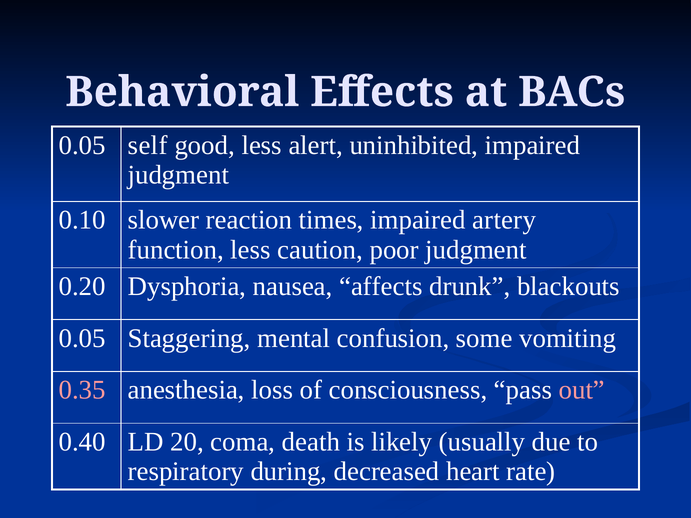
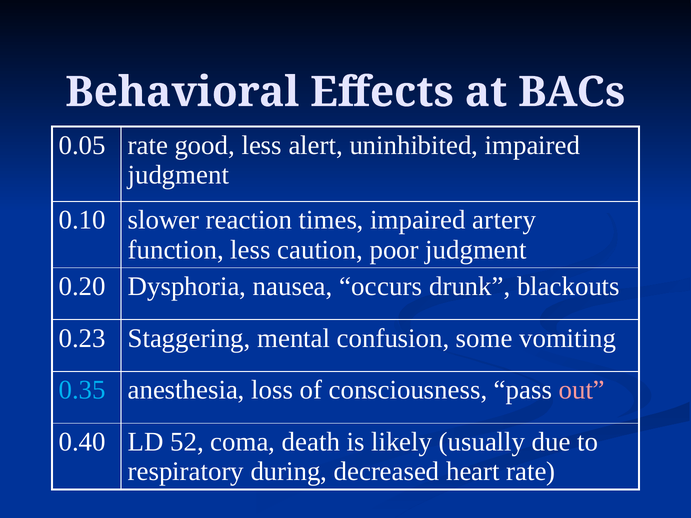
0.05 self: self -> rate (148, 145)
affects: affects -> occurs (381, 286)
0.05: 0.05 -> 0.23 (82, 338)
0.35 colour: pink -> light blue (82, 390)
20: 20 -> 52 (187, 442)
